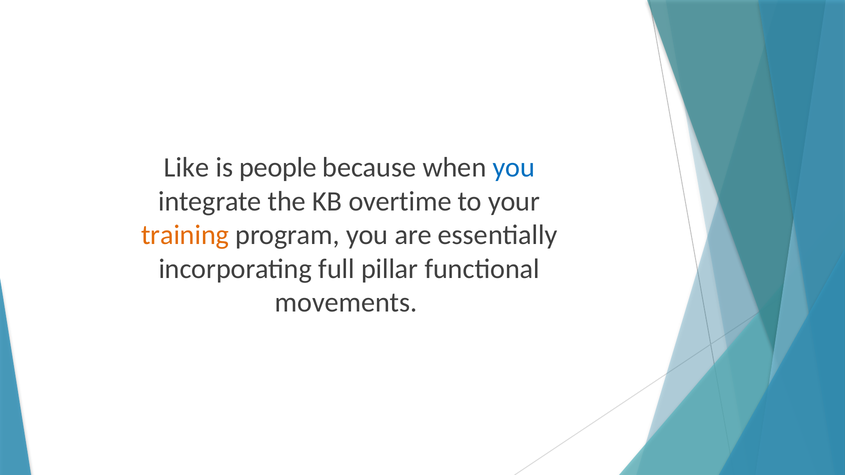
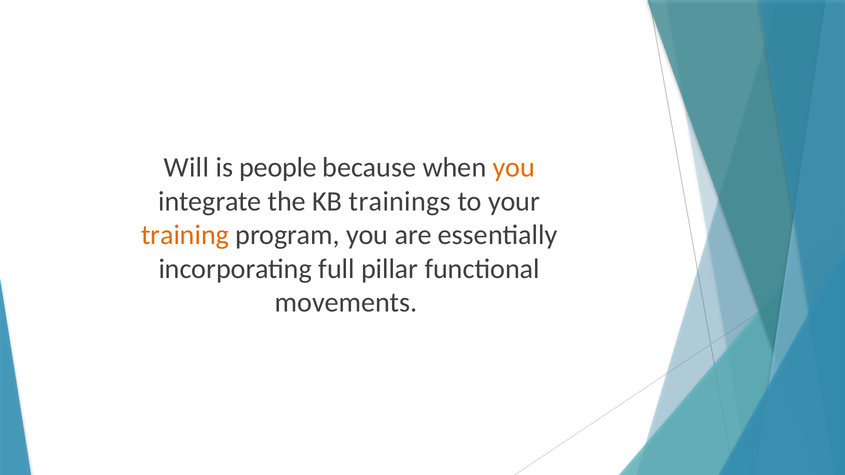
Like: Like -> Will (186, 168)
you colour: blue -> orange (514, 168)
overtime: overtime -> trainings (400, 201)
